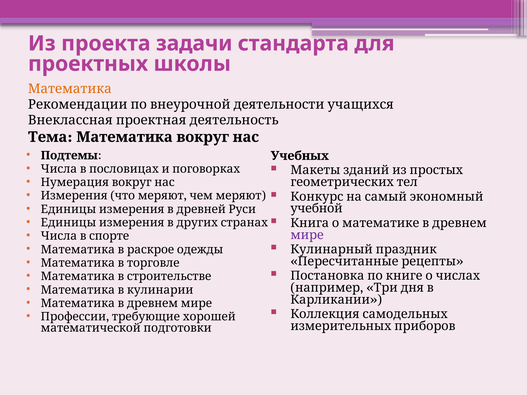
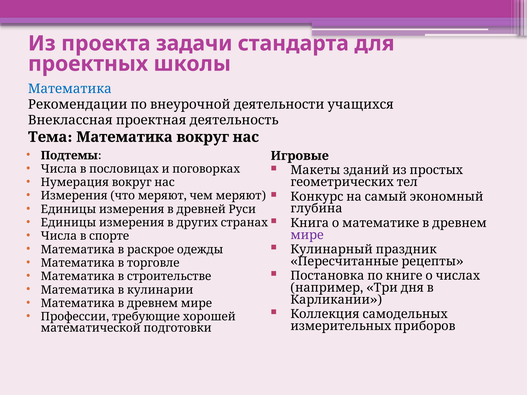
Математика colour: orange -> blue (70, 89)
Учебных: Учебных -> Игровые (300, 156)
учебной: учебной -> глубина (316, 209)
